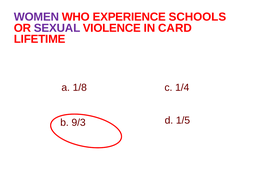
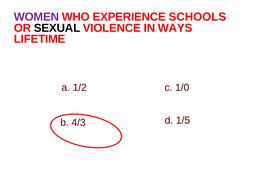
SEXUAL colour: purple -> black (57, 28)
CARD: CARD -> WAYS (175, 28)
1/8: 1/8 -> 1/2 (80, 87)
1/4: 1/4 -> 1/0 (182, 87)
9/3: 9/3 -> 4/3 (79, 122)
